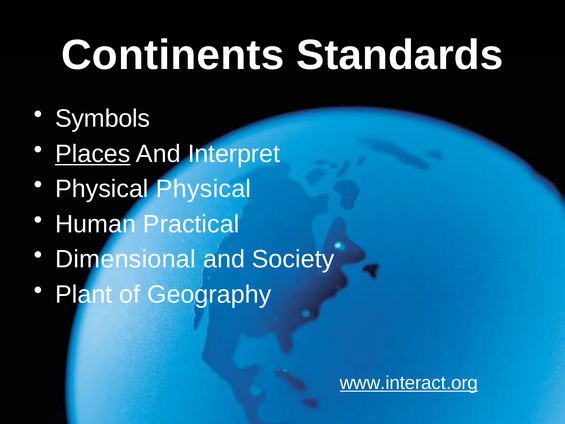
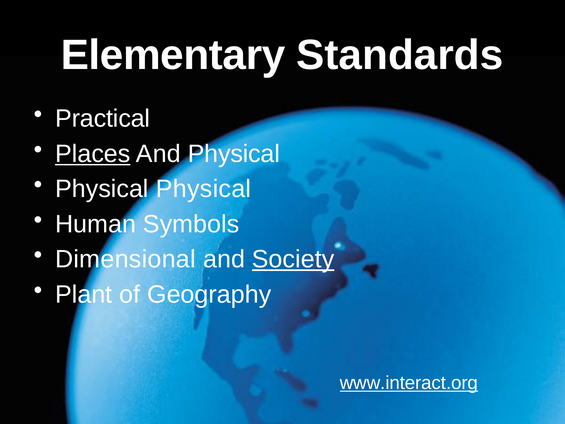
Continents: Continents -> Elementary (173, 55)
Symbols: Symbols -> Practical (103, 119)
And Interpret: Interpret -> Physical (234, 154)
Practical: Practical -> Symbols (191, 224)
Society underline: none -> present (293, 259)
